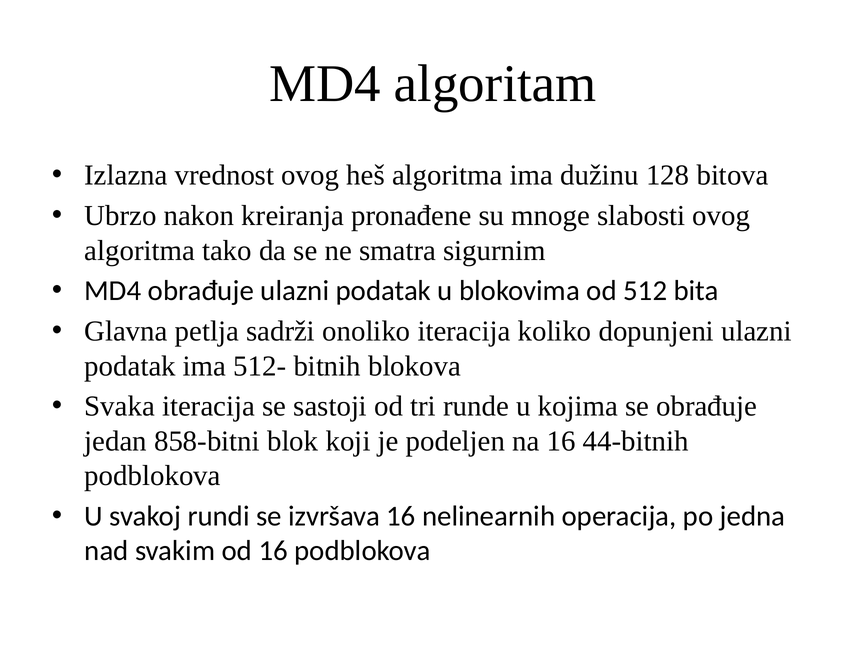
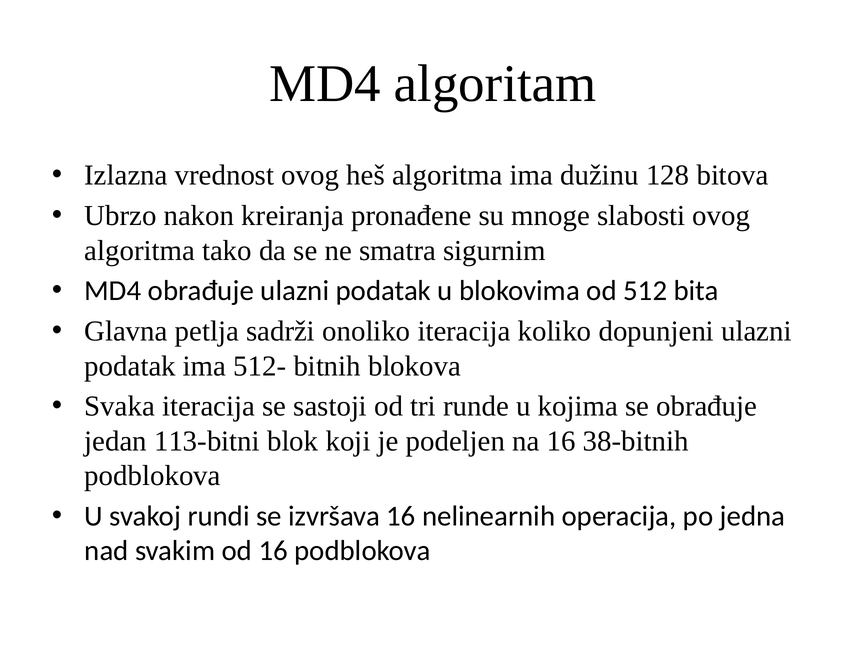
858-bitni: 858-bitni -> 113-bitni (207, 441)
44-bitnih: 44-bitnih -> 38-bitnih (636, 441)
